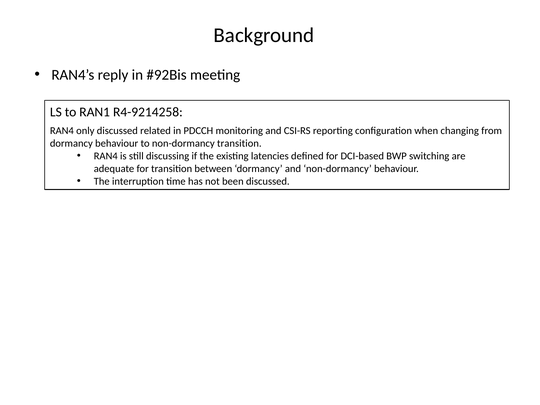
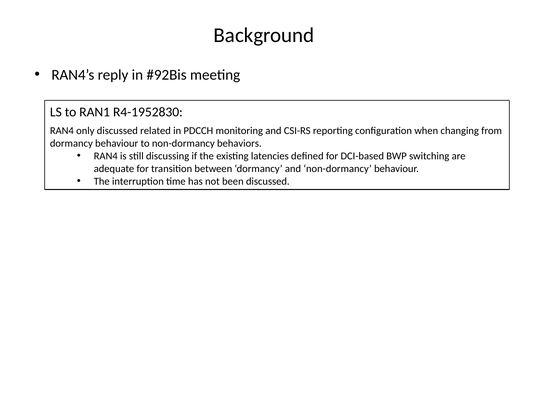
R4-9214258: R4-9214258 -> R4-1952830 (148, 112)
non-dormancy transition: transition -> behaviors (239, 143)
